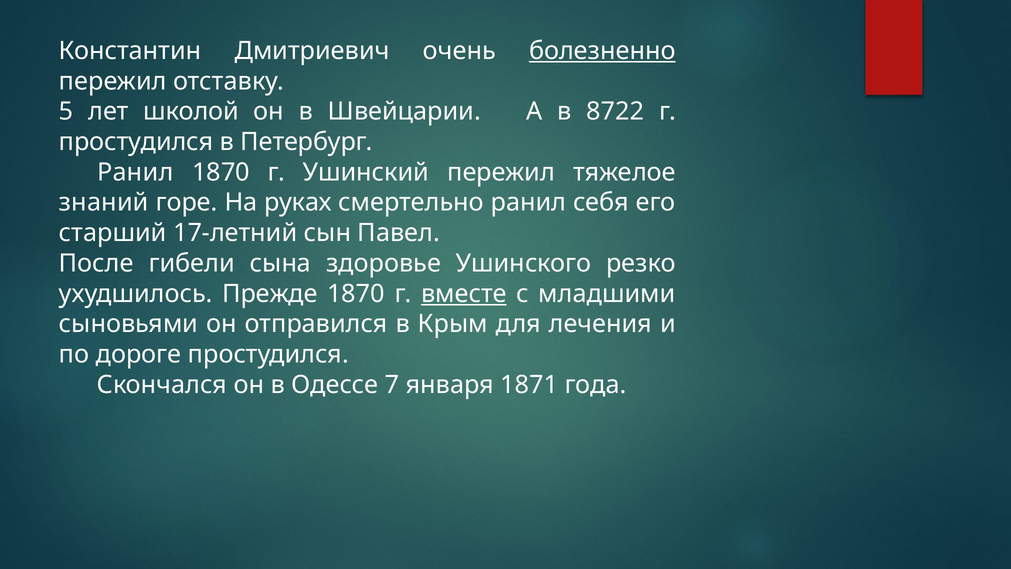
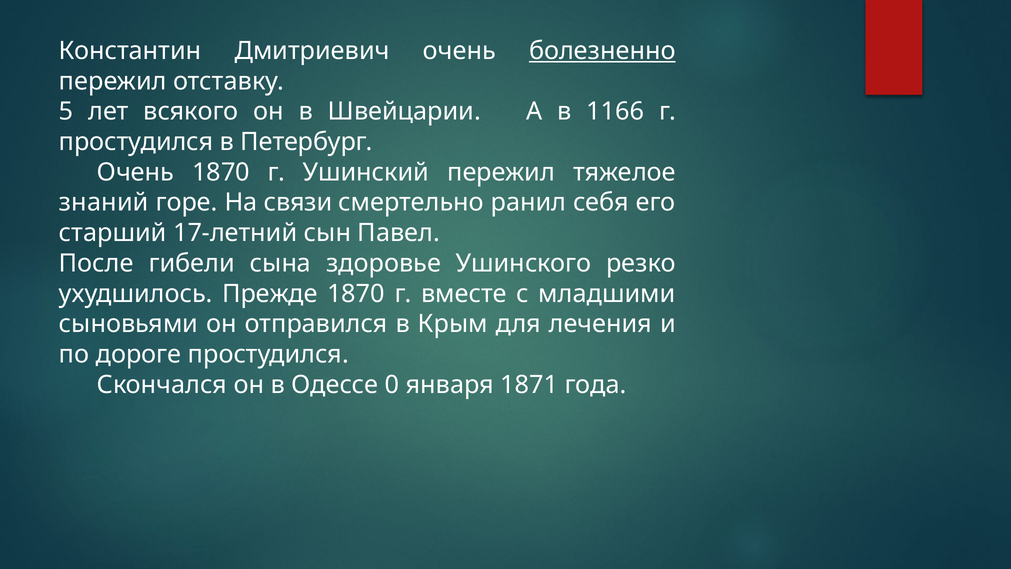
школой: школой -> всякого (191, 112)
8722: 8722 -> 1166 (615, 112)
Ранил: Ранил -> Очень (135, 172)
руках: руках -> связи (298, 203)
вместе underline: present -> none (464, 293)
7: 7 -> 0 (392, 384)
